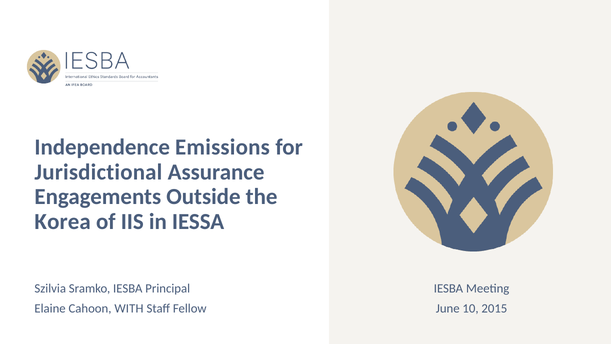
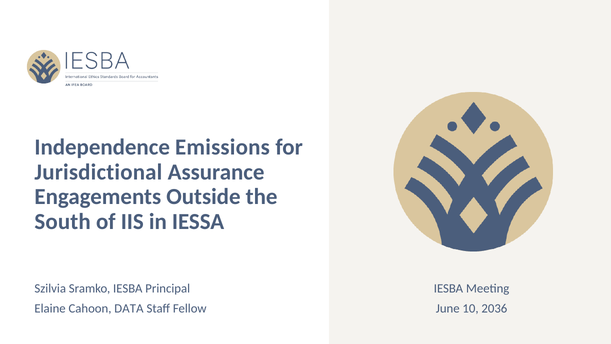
Korea: Korea -> South (63, 221)
WITH: WITH -> DATA (129, 308)
2015: 2015 -> 2036 (494, 308)
